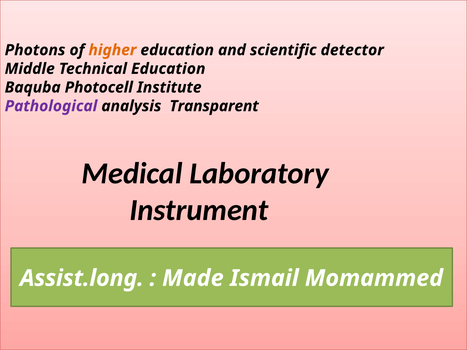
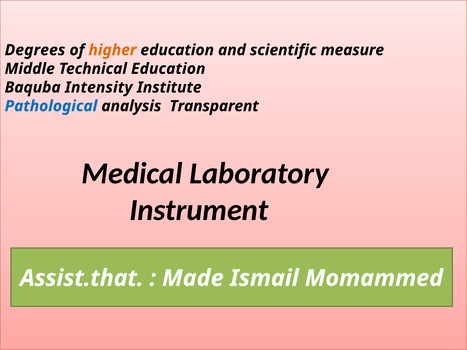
Photons: Photons -> Degrees (35, 50)
detector: detector -> measure (352, 50)
Photocell: Photocell -> Intensity (99, 87)
Pathological colour: purple -> blue (51, 106)
Assist.long: Assist.long -> Assist.that (82, 278)
